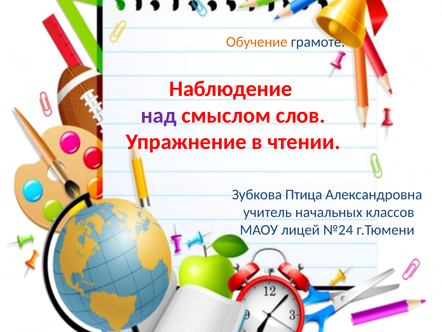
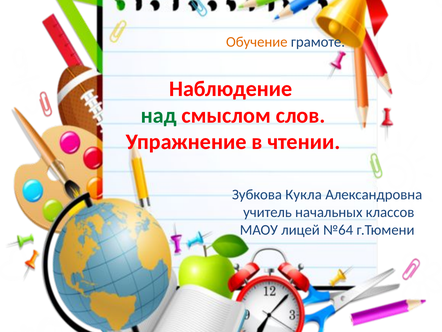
над colour: purple -> green (159, 115)
Птица: Птица -> Кукла (304, 194)
№24: №24 -> №64 (338, 230)
